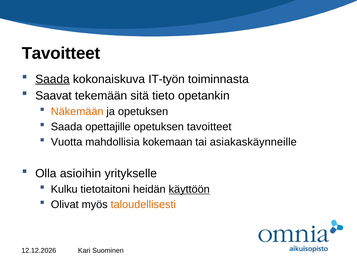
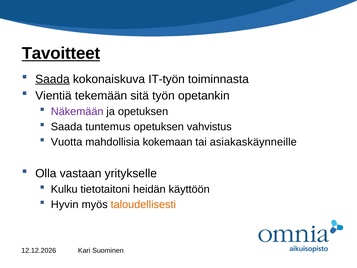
Tavoitteet underline: none -> present (61, 53)
Saavat: Saavat -> Vientiä (53, 96)
tieto: tieto -> työn (163, 96)
Näkemään colour: orange -> purple (77, 111)
opettajille: opettajille -> tuntemus (108, 127)
opetuksen tavoitteet: tavoitteet -> vahvistus (209, 127)
asioihin: asioihin -> vastaan (81, 173)
käyttöön underline: present -> none (189, 189)
Olivat: Olivat -> Hyvin (65, 204)
